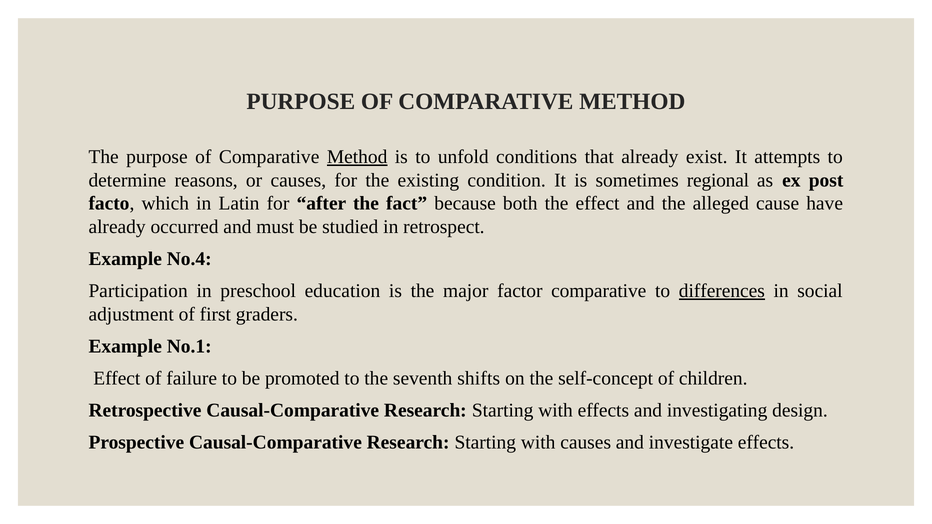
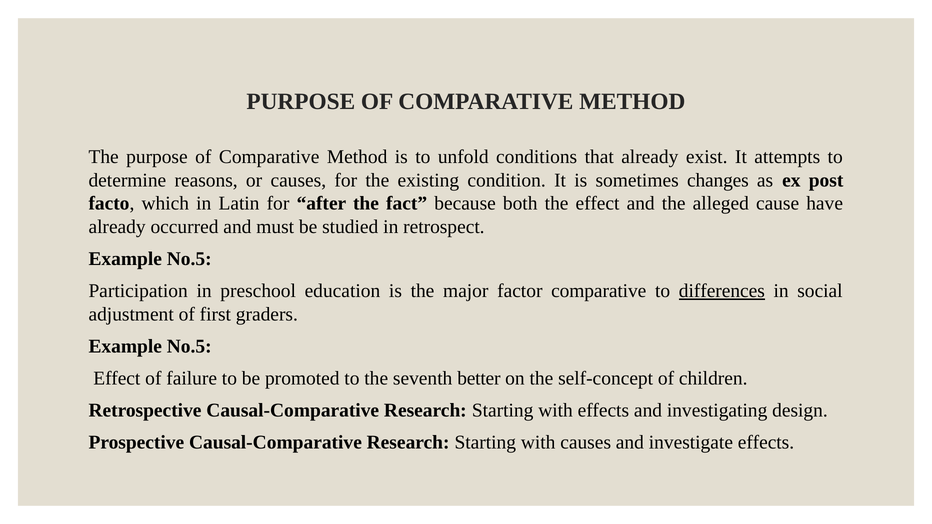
Method underline: present -> none (357, 157)
regional: regional -> changes (718, 180)
No.4: No.4 -> No.5 (189, 259)
No.1: No.1 -> No.5 (189, 346)
shifts: shifts -> better (479, 378)
